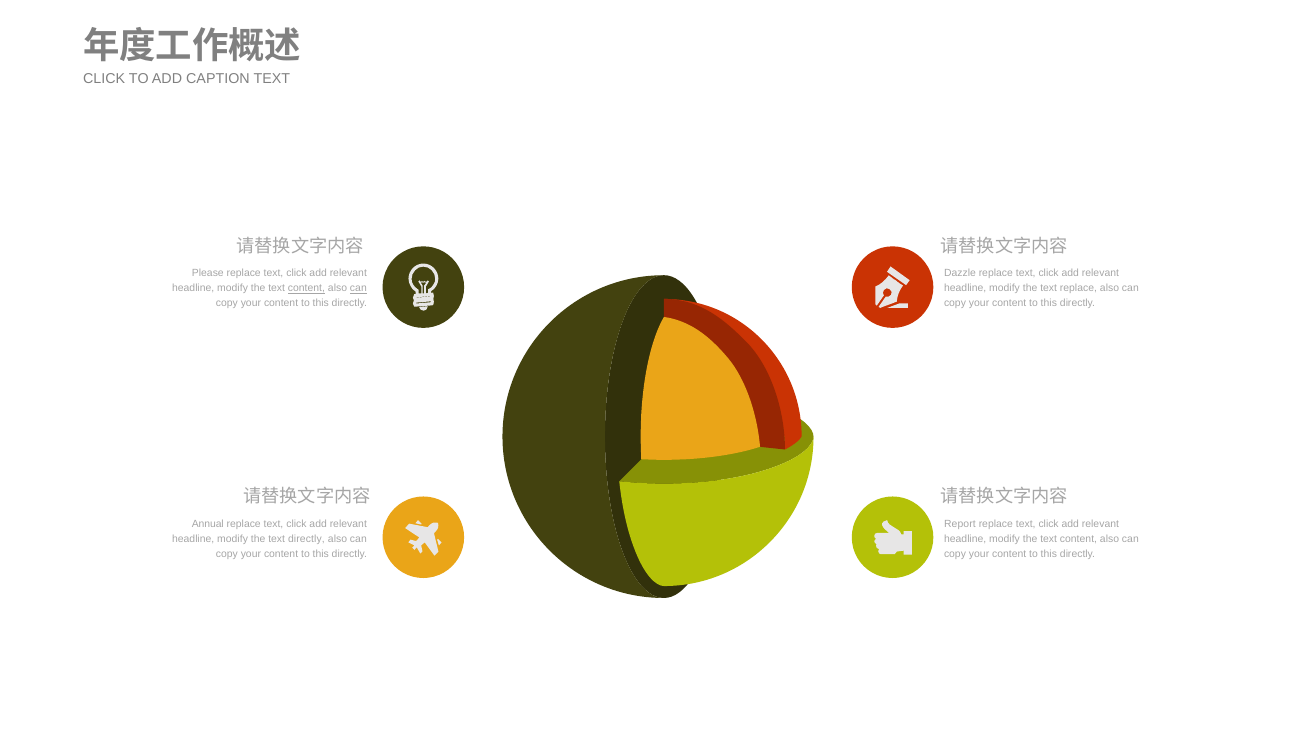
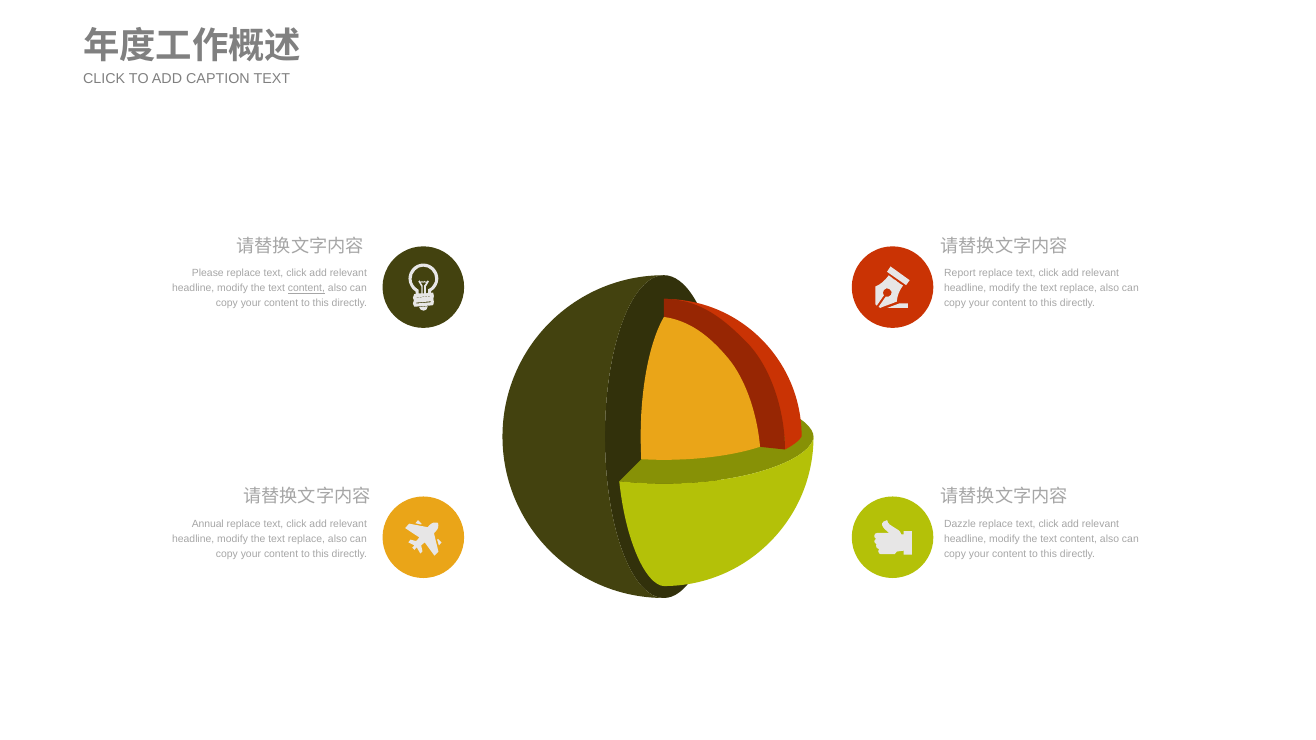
Dazzle: Dazzle -> Report (960, 274)
can underline: present -> none (358, 288)
Report: Report -> Dazzle (960, 524)
directly: directly -> replace (306, 539)
